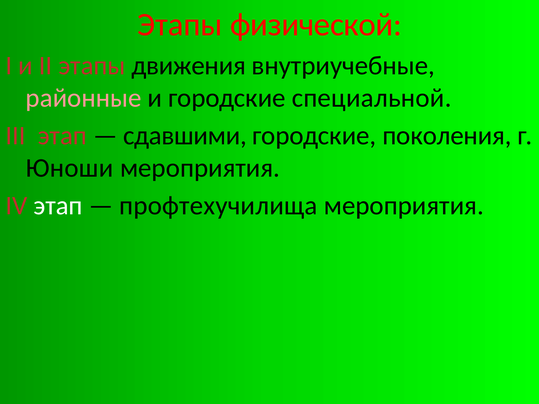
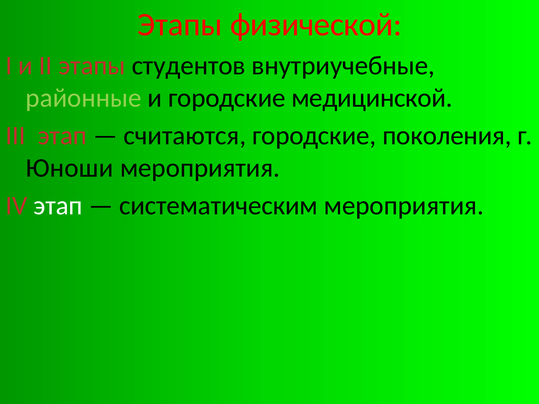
движения: движения -> студентов (189, 66)
районные colour: pink -> light green (84, 98)
специальной: специальной -> медицинской (372, 98)
сдавшими: сдавшими -> считаются (185, 136)
профтехучилища: профтехучилища -> систематическим (218, 206)
